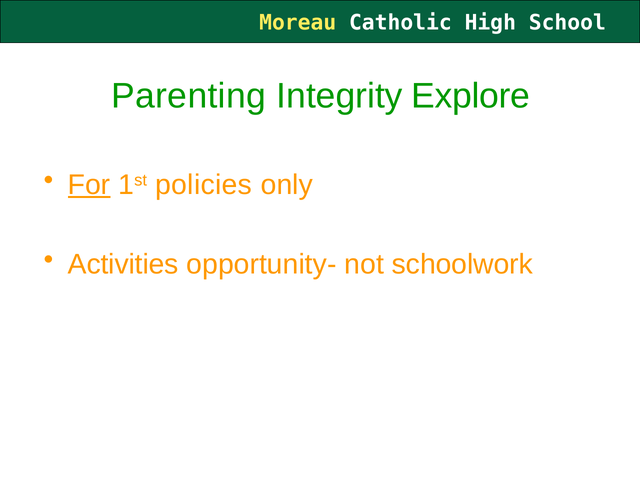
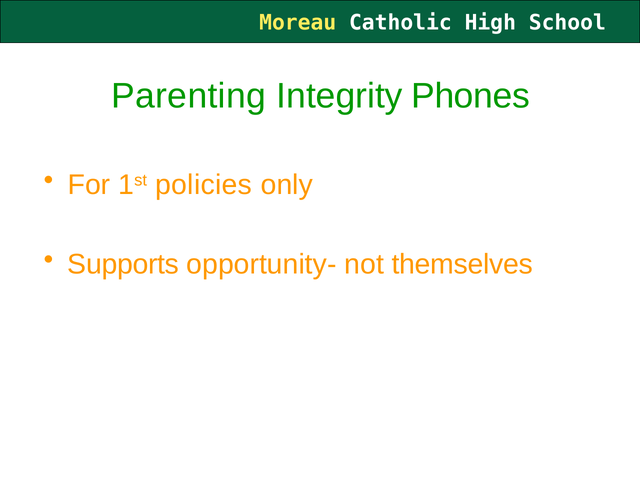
Explore: Explore -> Phones (471, 96)
For underline: present -> none (89, 185)
Activities: Activities -> Supports (123, 264)
schoolwork: schoolwork -> themselves (462, 264)
